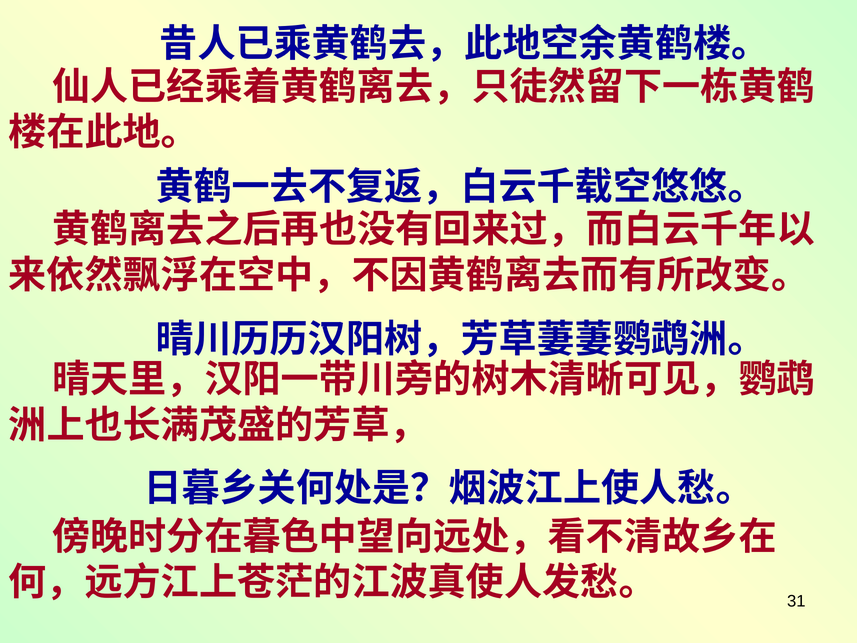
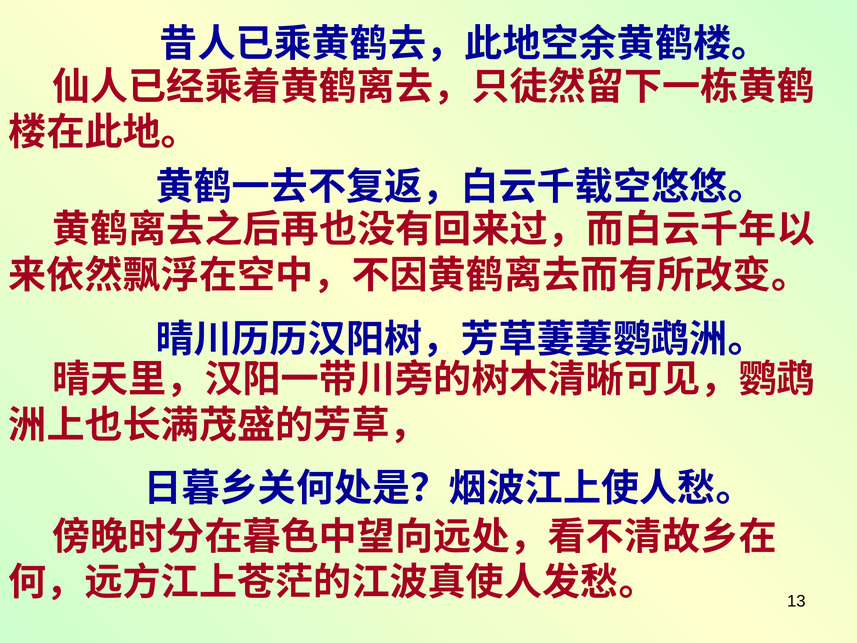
31: 31 -> 13 (796, 601)
